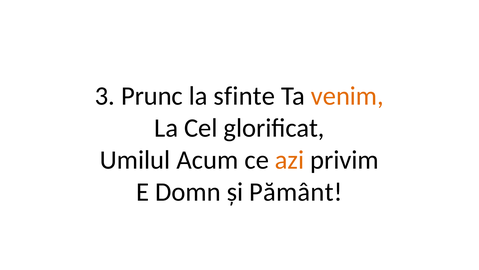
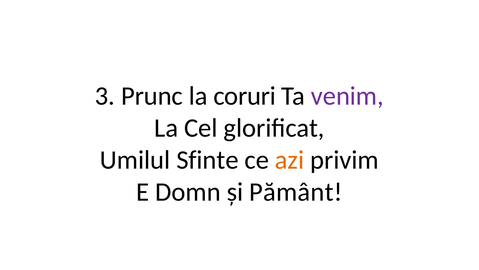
sfinte: sfinte -> coruri (245, 96)
venim colour: orange -> purple (347, 96)
Acum: Acum -> Sfinte (207, 160)
